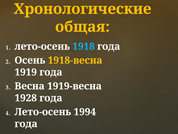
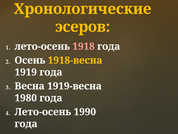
общая: общая -> эсеров (83, 27)
1918 colour: light blue -> pink (84, 46)
1928: 1928 -> 1980 (26, 98)
1994: 1994 -> 1990 (85, 112)
